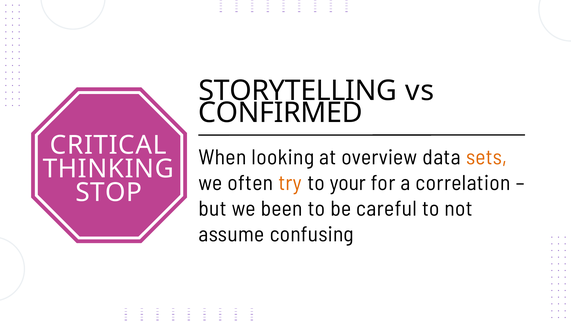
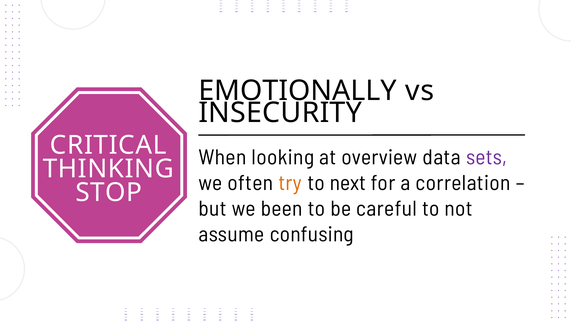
STORYTELLING: STORYTELLING -> EMOTIONALLY (298, 91)
CONFIRMED: CONFIRMED -> INSECURITY (280, 113)
sets colour: orange -> purple (486, 157)
your: your -> next (348, 183)
